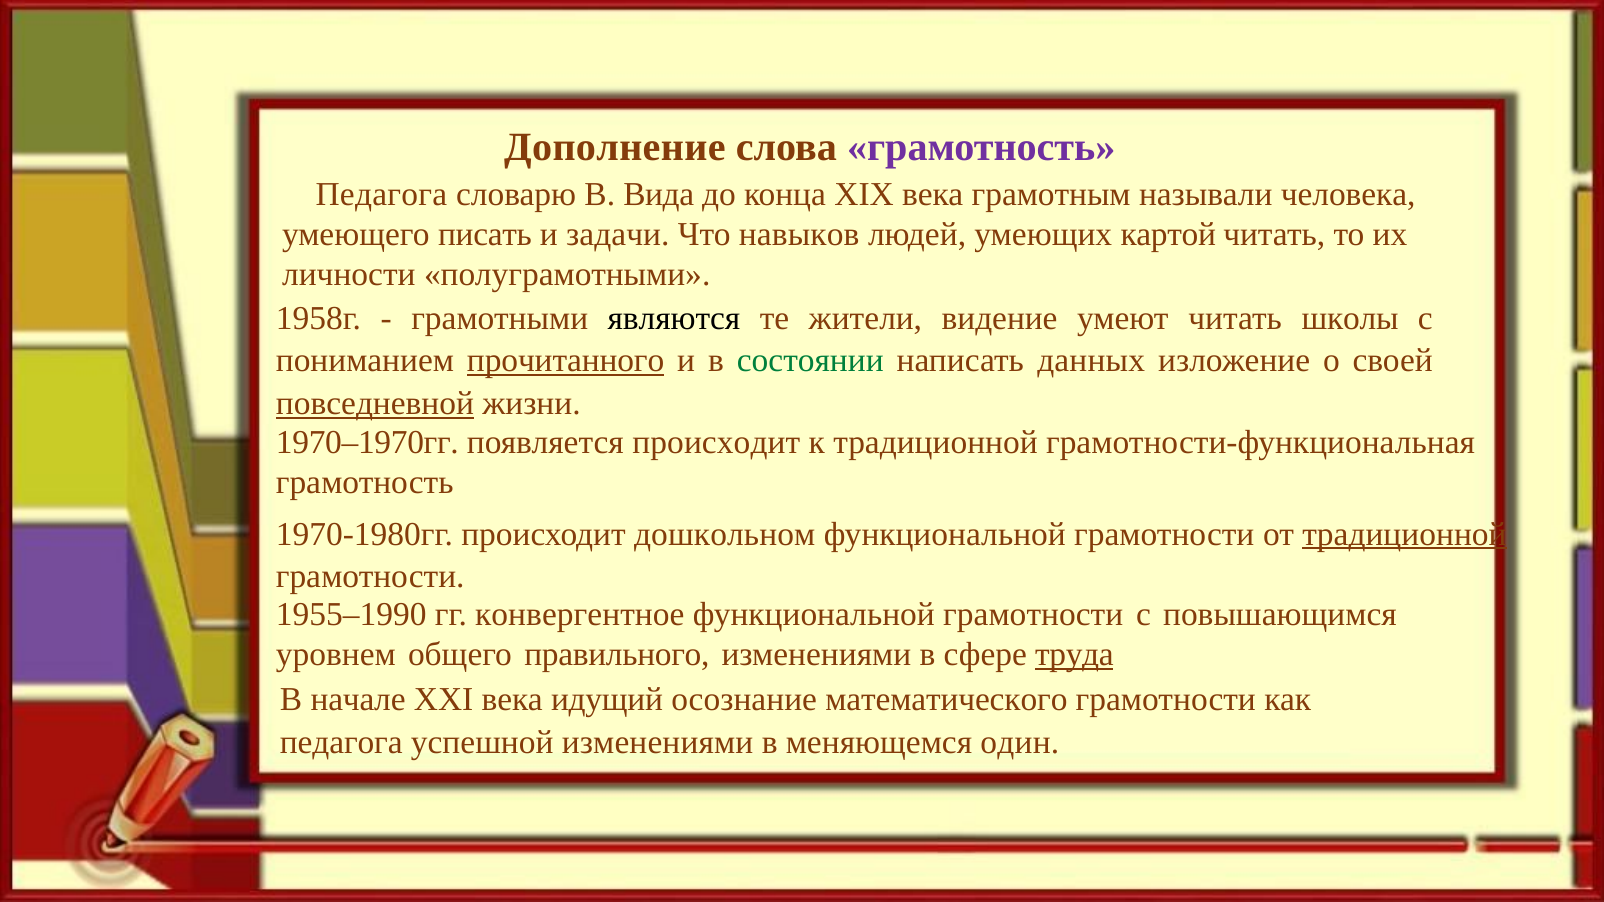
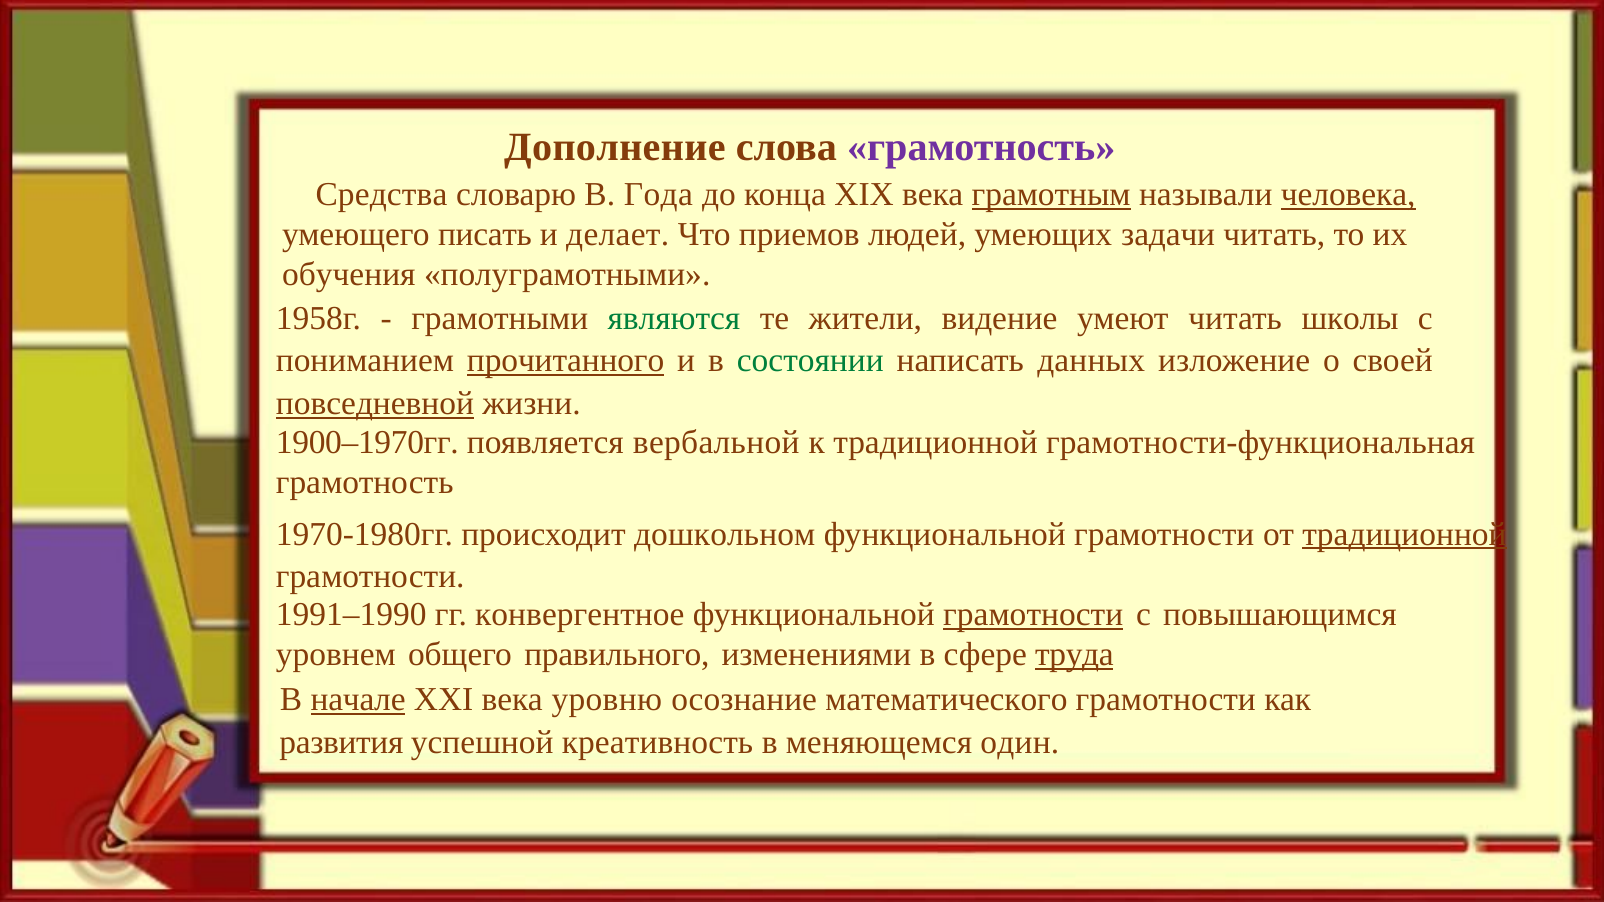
Педагога: Педагога -> Средства (381, 194)
Вида: Вида -> Года (658, 194)
грамотным underline: none -> present (1051, 194)
человека underline: none -> present (1348, 194)
задачи: задачи -> делает (618, 235)
навыков: навыков -> приемов (799, 235)
картой: картой -> задачи (1168, 235)
личности: личности -> обучения (349, 275)
являются colour: black -> green (674, 318)
1970–1970гг: 1970–1970гг -> 1900–1970гг (367, 443)
появляется происходит: происходит -> вербальной (716, 443)
1955–1990: 1955–1990 -> 1991–1990 (351, 615)
грамотности underline: none -> present (1033, 615)
начале underline: none -> present (358, 700)
идущий: идущий -> уровню (607, 700)
педагога: педагога -> развития (341, 743)
успешной изменениями: изменениями -> креативность (658, 743)
